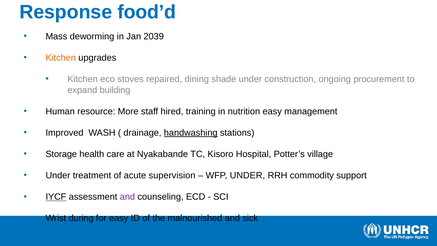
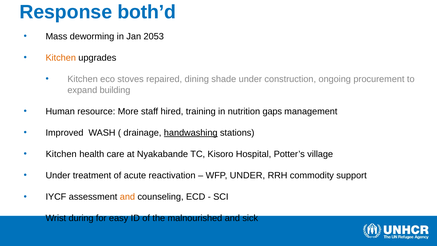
food’d: food’d -> both’d (147, 12)
2039: 2039 -> 2053 (154, 36)
nutrition easy: easy -> gaps (272, 111)
Storage: Storage -> Kitchen (61, 154)
supervision: supervision -> reactivation (172, 175)
IYCF underline: present -> none (56, 197)
and colour: purple -> orange (127, 197)
